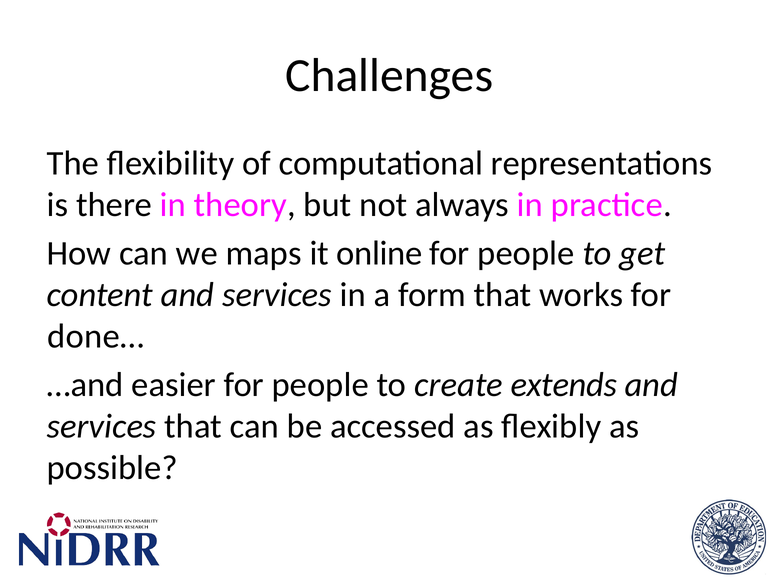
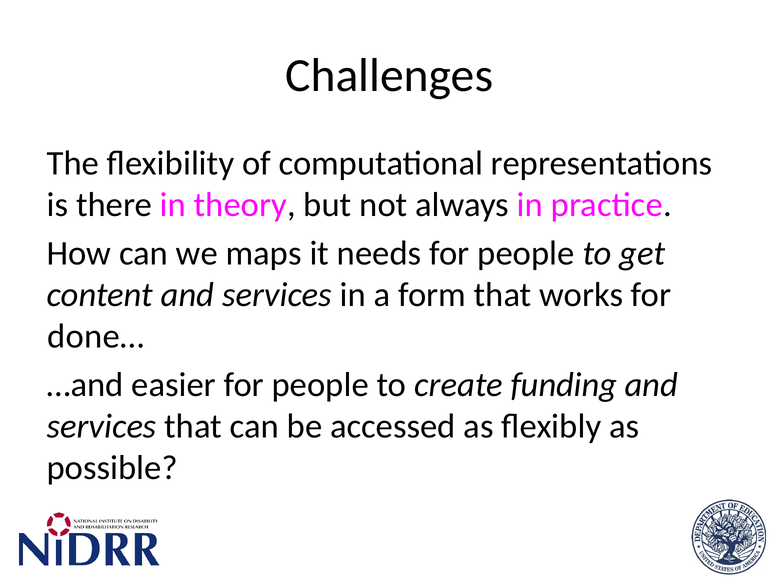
online: online -> needs (379, 253)
extends: extends -> funding (564, 385)
